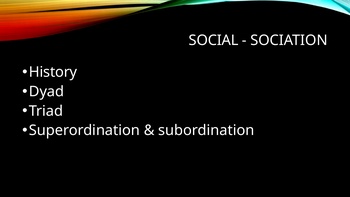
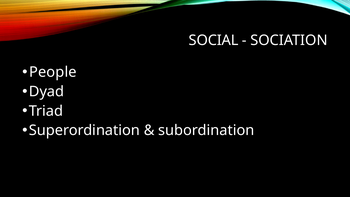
History: History -> People (53, 72)
